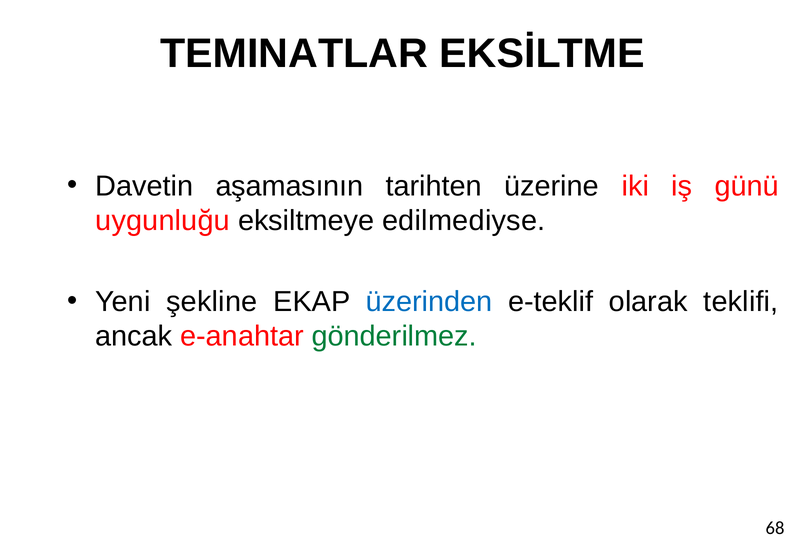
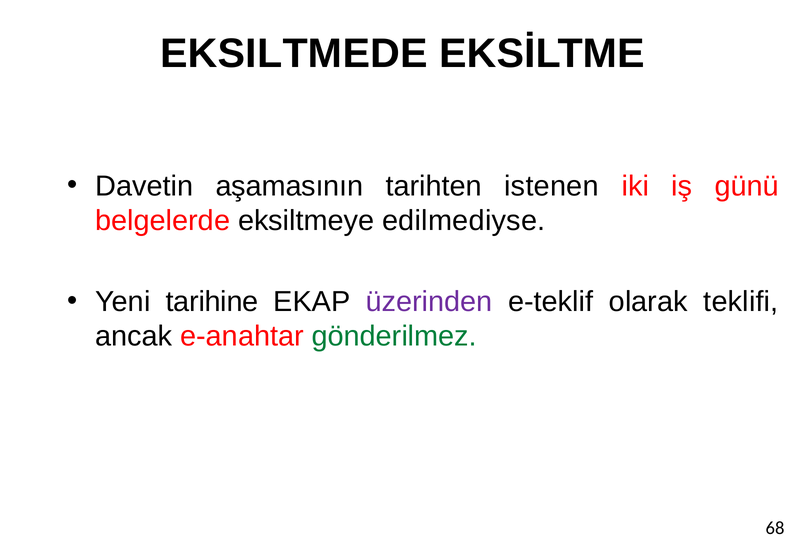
TEMINATLAR: TEMINATLAR -> EKSILTMEDE (294, 54)
üzerine: üzerine -> istenen (552, 186)
uygunluğu: uygunluğu -> belgelerde (163, 221)
şekline: şekline -> tarihine (212, 302)
üzerinden colour: blue -> purple (429, 302)
